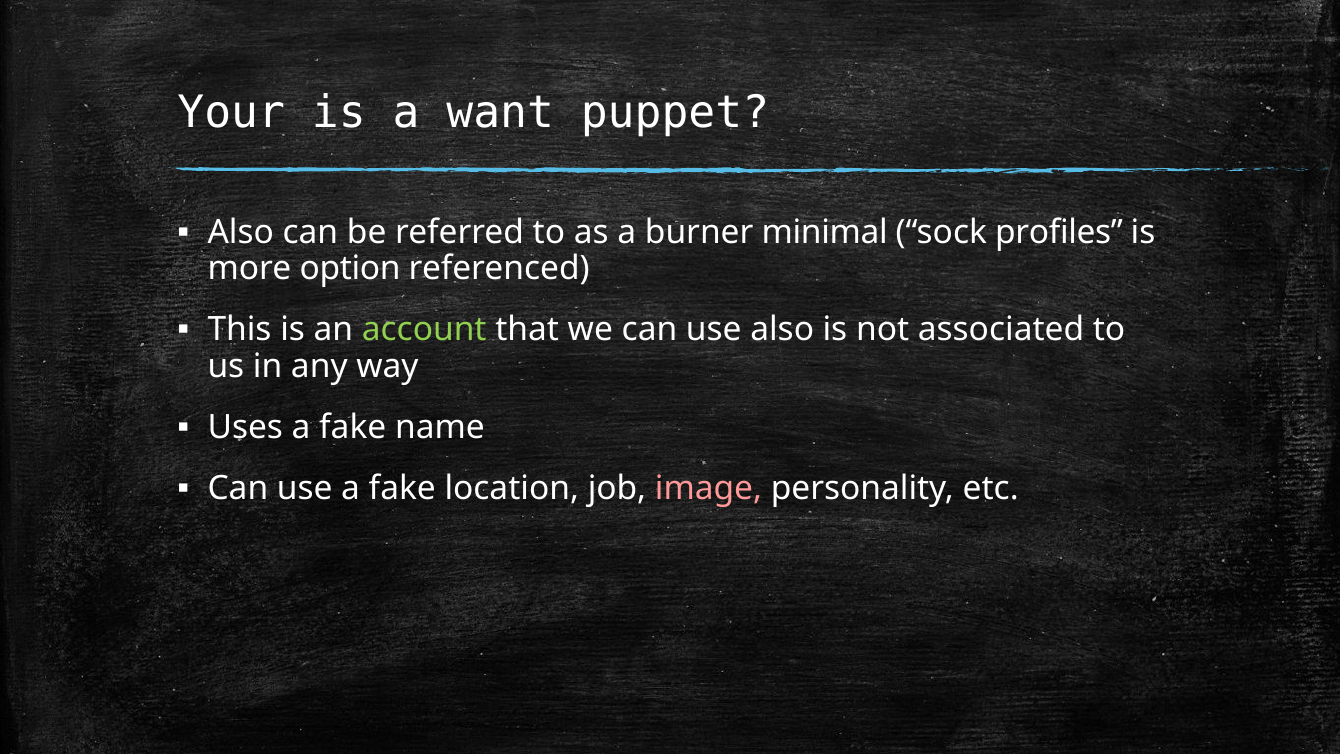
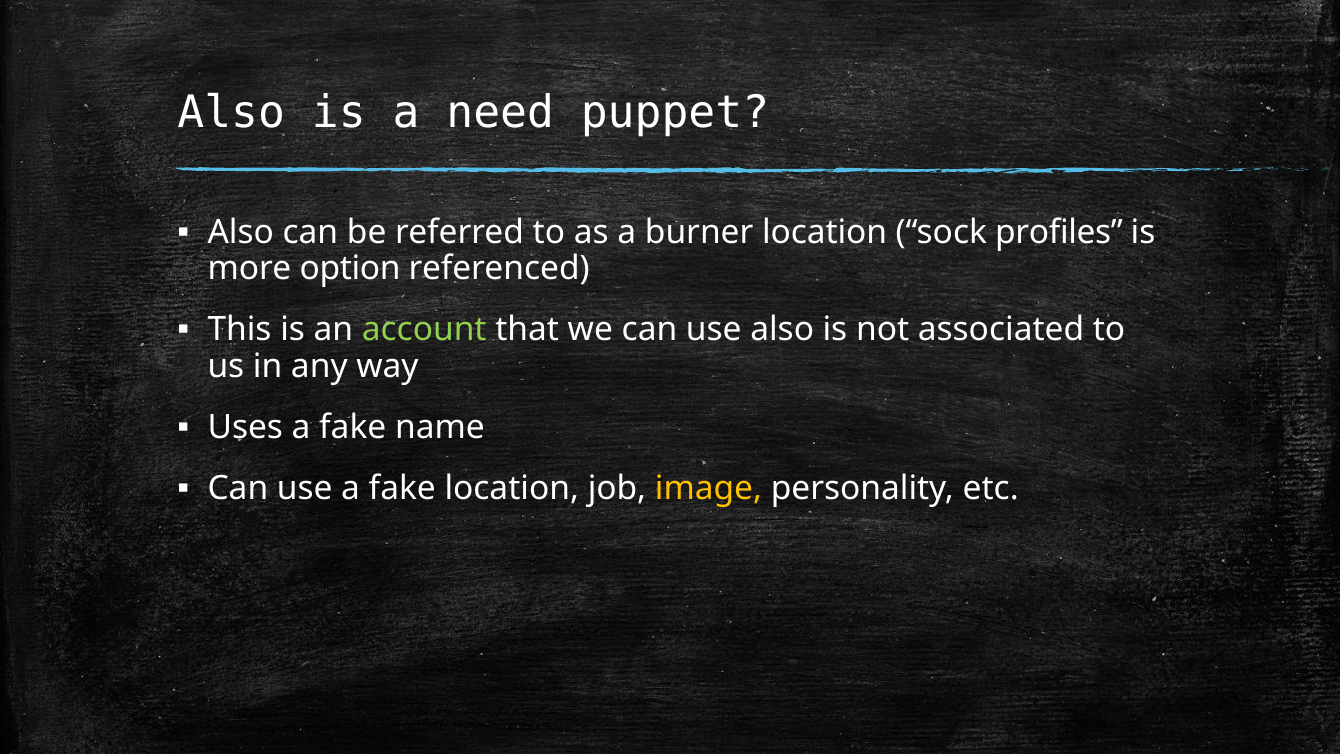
Your: Your -> Also (231, 113)
want: want -> need (500, 113)
burner minimal: minimal -> location (825, 232)
image colour: pink -> yellow (709, 489)
